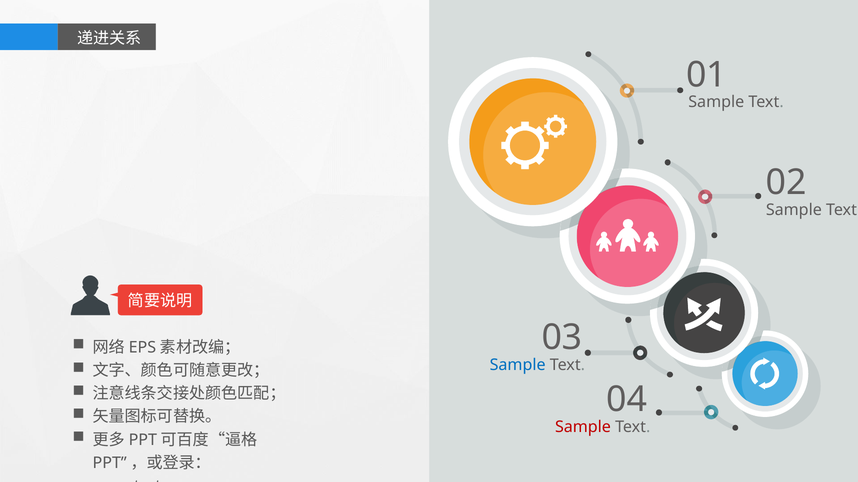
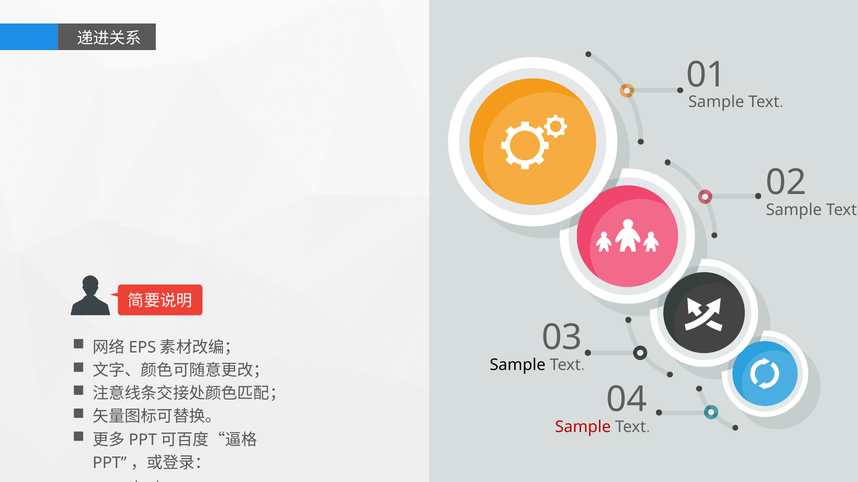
Sample colour: blue -> black (518, 365)
